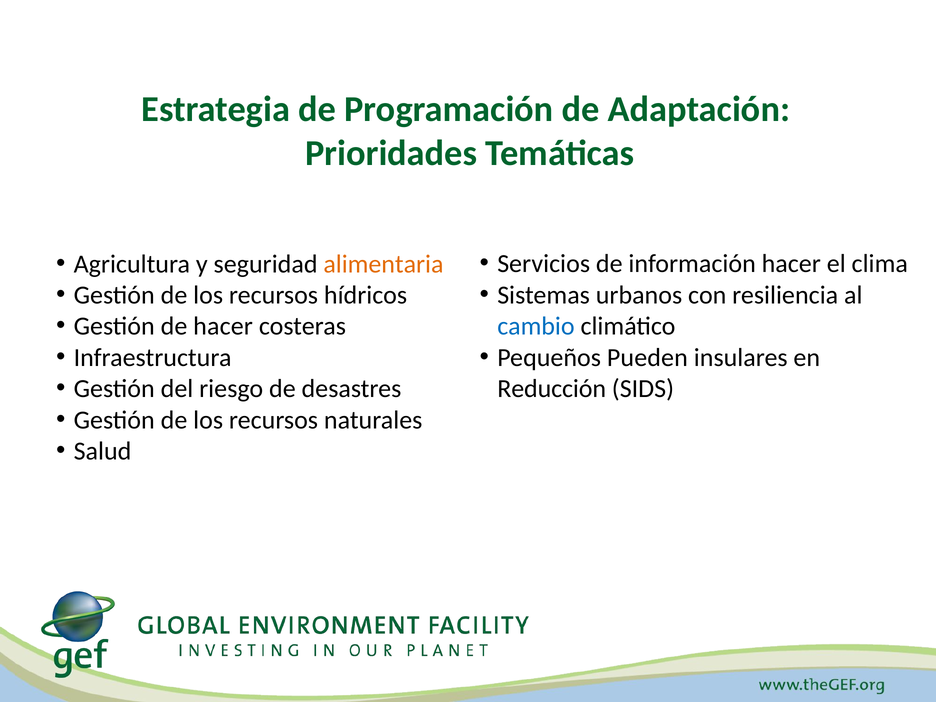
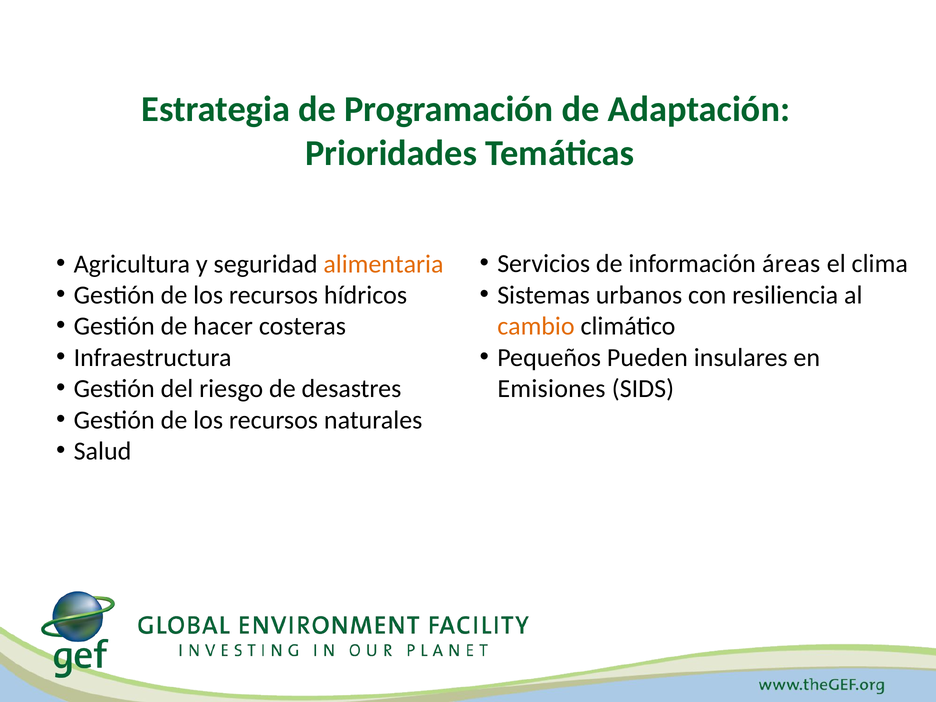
información hacer: hacer -> áreas (791, 264)
cambio colour: blue -> orange (536, 326)
Reducción: Reducción -> Emisiones (551, 389)
